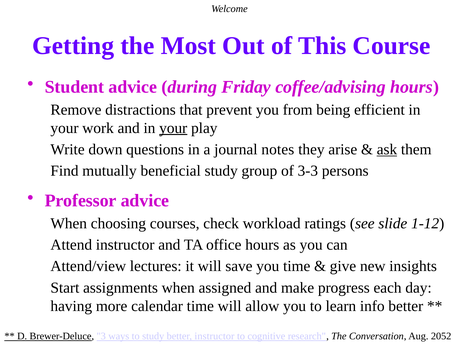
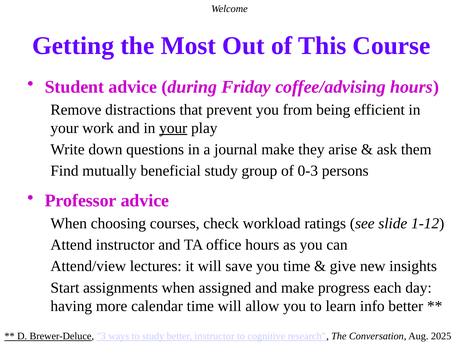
journal notes: notes -> make (278, 149)
ask underline: present -> none (387, 149)
3-3: 3-3 -> 0-3 (308, 171)
2052: 2052 -> 2025 (441, 336)
